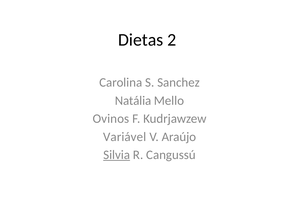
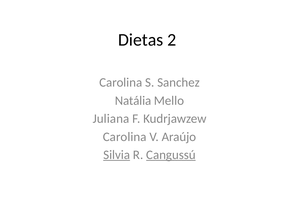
Ovinos: Ovinos -> Juliana (111, 118)
Variável: Variável -> Carolina (125, 136)
Cangussú underline: none -> present (171, 155)
